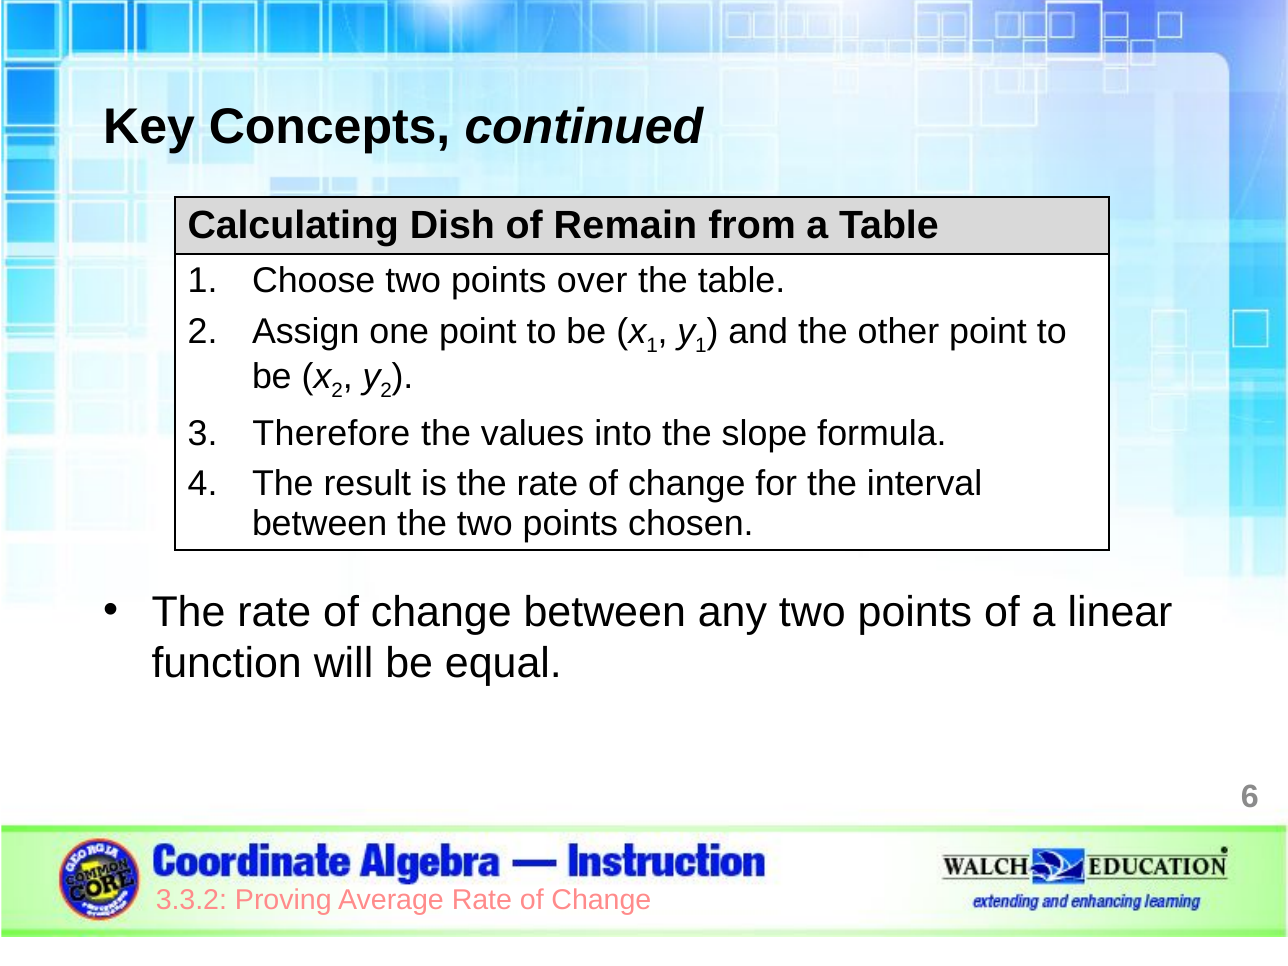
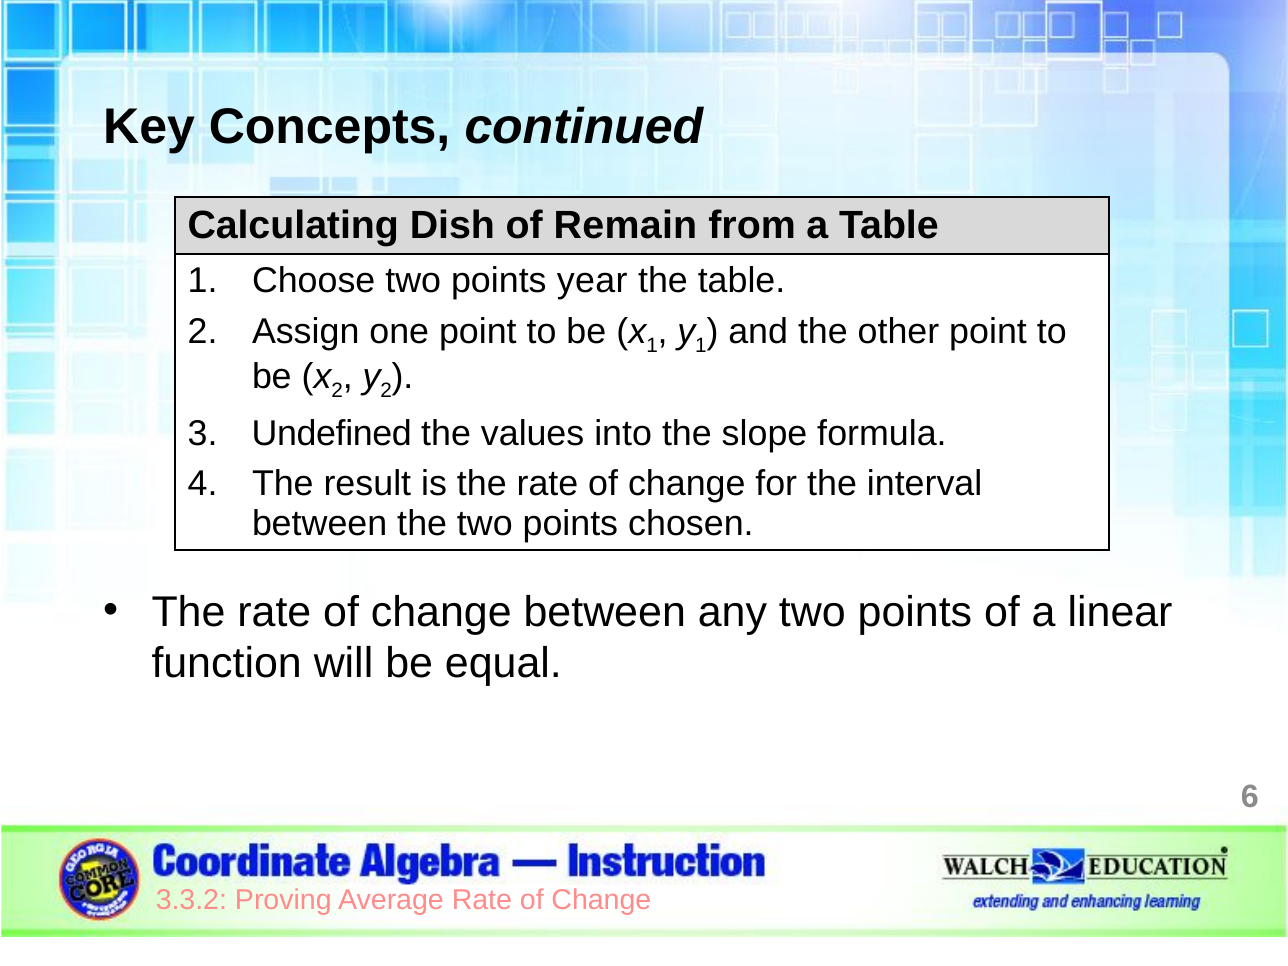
over: over -> year (592, 281)
Therefore: Therefore -> Undefined (332, 433)
